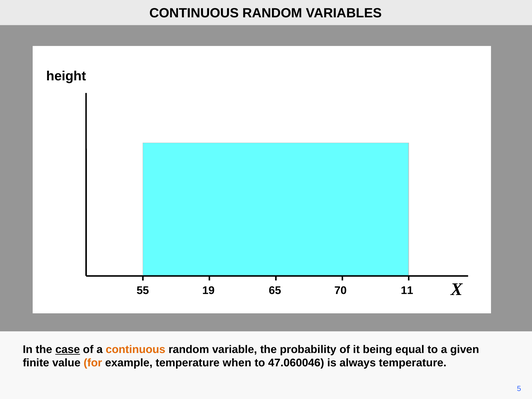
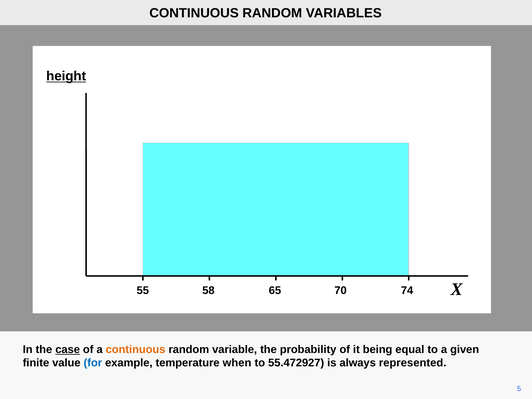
height underline: none -> present (66, 76)
19: 19 -> 58 (208, 291)
11: 11 -> 74 (407, 291)
for colour: orange -> blue (93, 363)
47.060046: 47.060046 -> 55.472927 (296, 363)
always temperature: temperature -> represented (413, 363)
